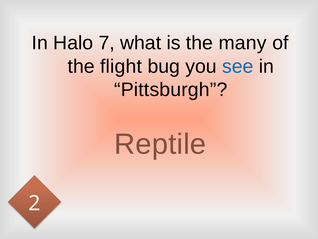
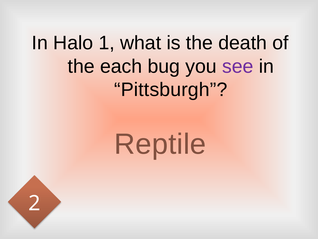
7: 7 -> 1 (107, 43)
many: many -> death (243, 43)
flight: flight -> each (121, 66)
see colour: blue -> purple (238, 66)
